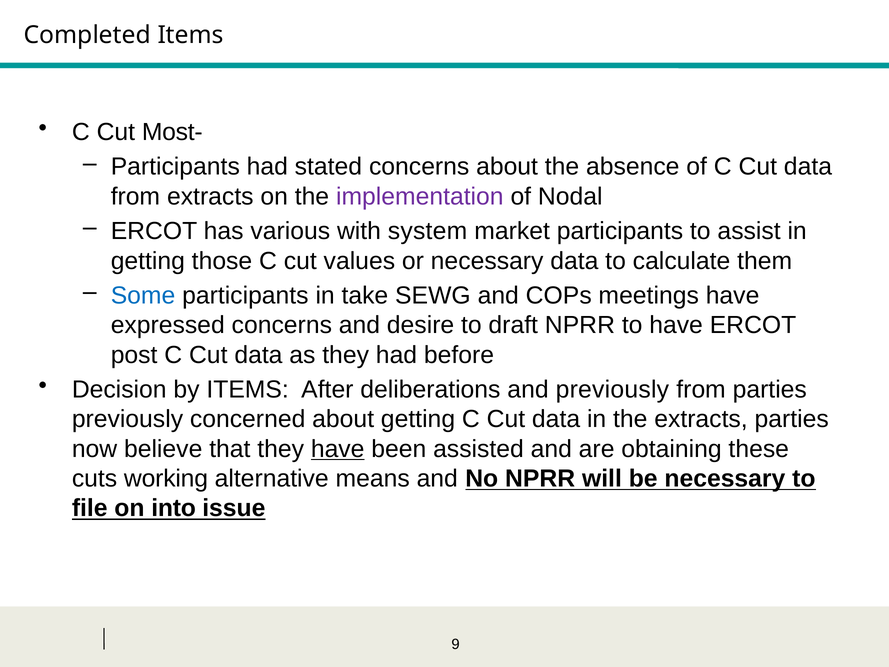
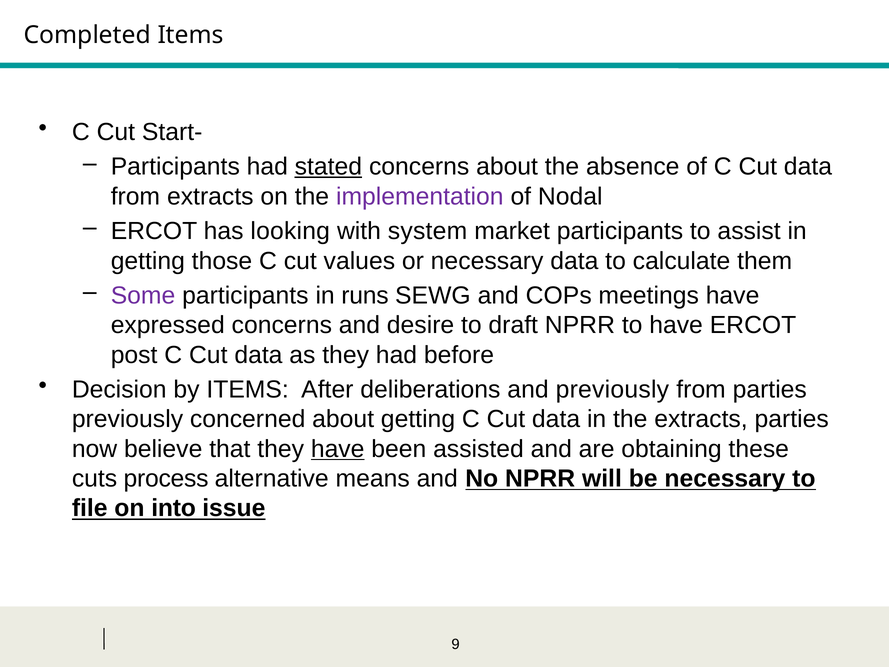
Most-: Most- -> Start- (172, 132)
stated underline: none -> present (328, 167)
various: various -> looking (290, 231)
Some colour: blue -> purple (143, 295)
take: take -> runs (365, 295)
working: working -> process (166, 478)
